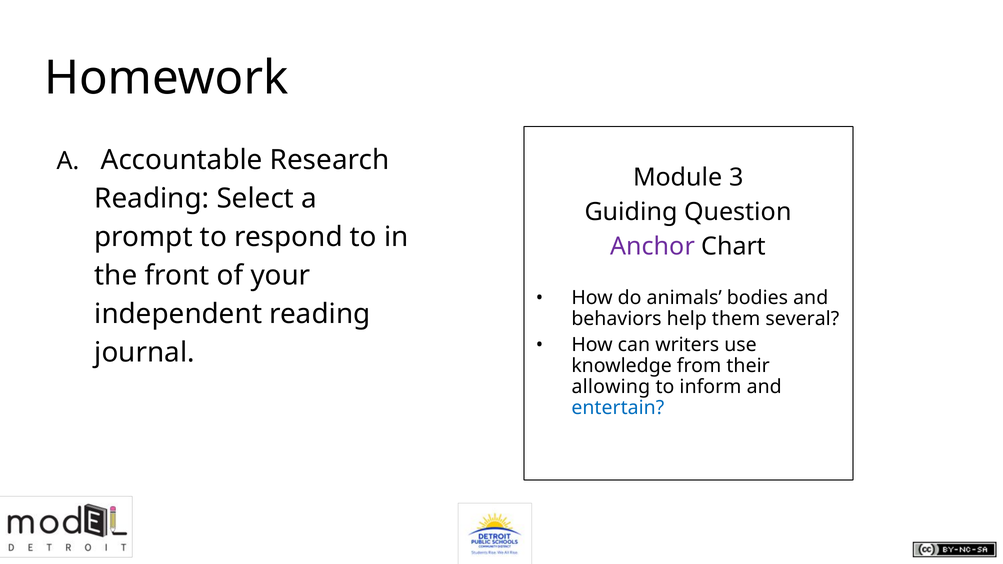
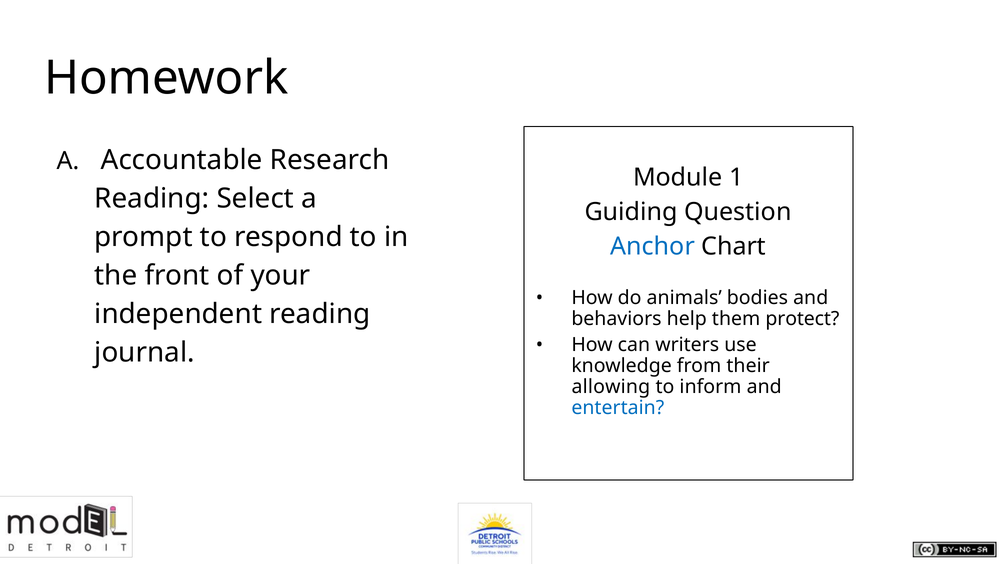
3: 3 -> 1 (736, 177)
Anchor colour: purple -> blue (653, 247)
several: several -> protect (802, 319)
